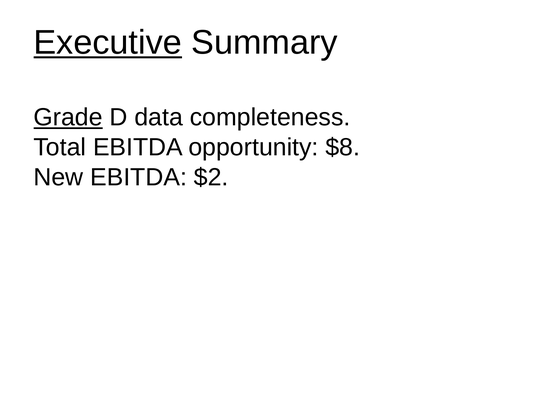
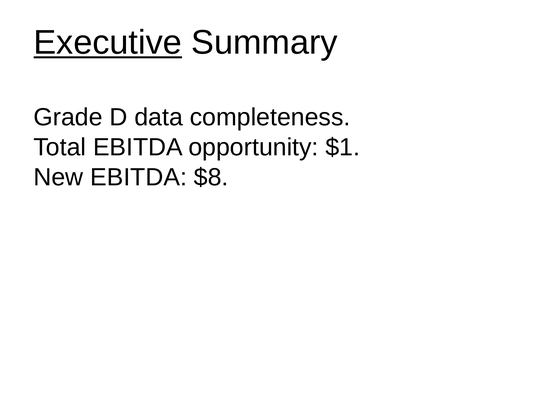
Grade underline: present -> none (68, 117)
$8: $8 -> $1 (343, 147)
$2: $2 -> $8 (211, 177)
